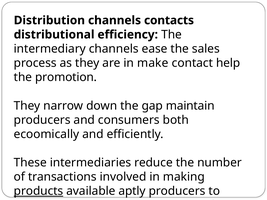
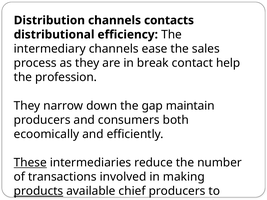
make: make -> break (153, 63)
promotion: promotion -> profession (66, 77)
These underline: none -> present (30, 163)
aptly: aptly -> chief (132, 191)
